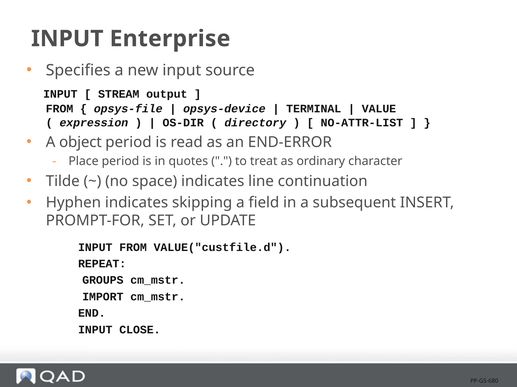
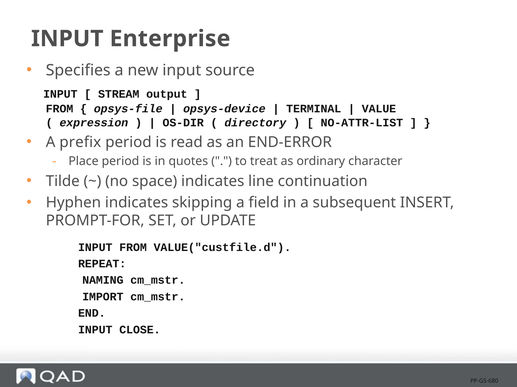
object: object -> prefix (80, 142)
GROUPS: GROUPS -> NAMING (103, 281)
